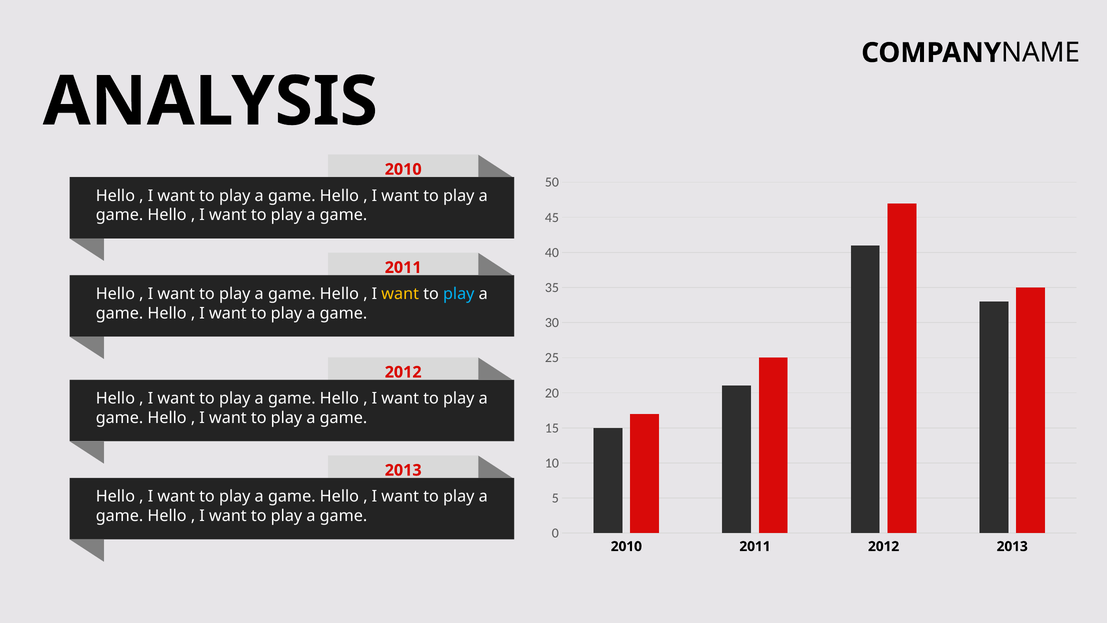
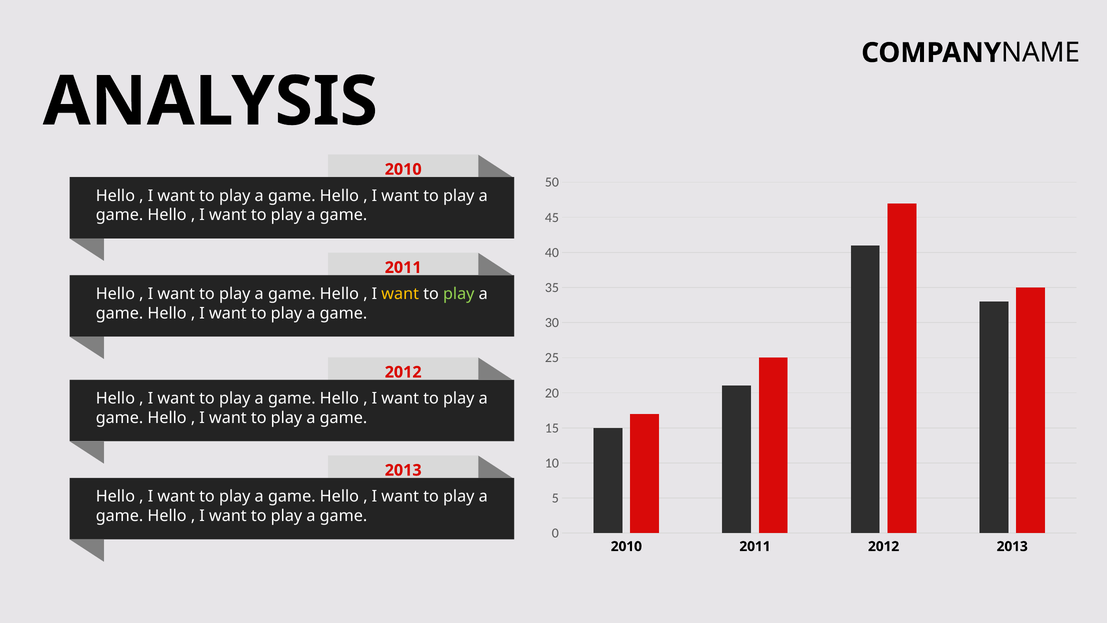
play colour: light blue -> light green (459, 294)
